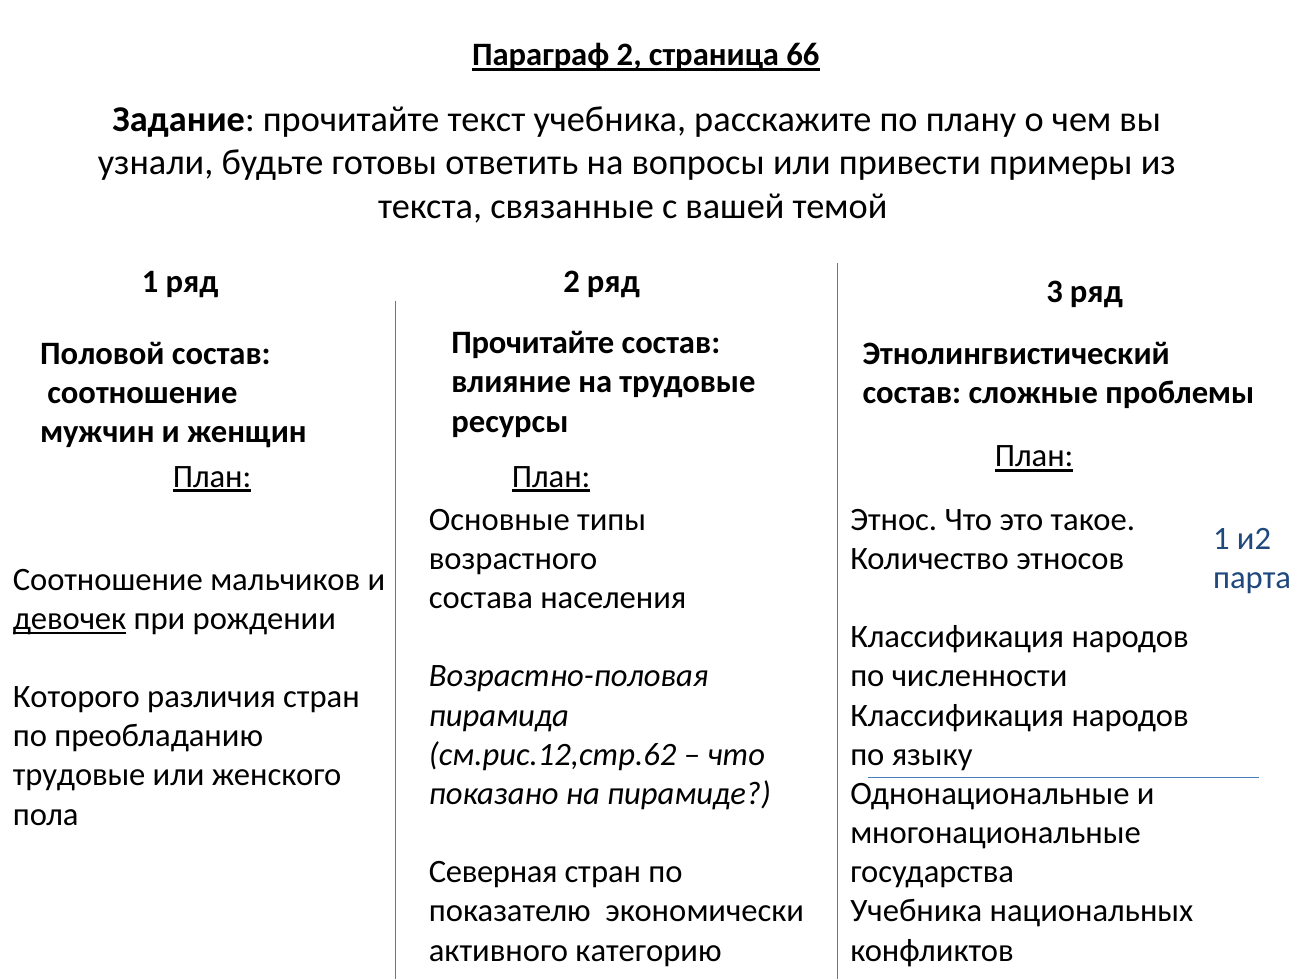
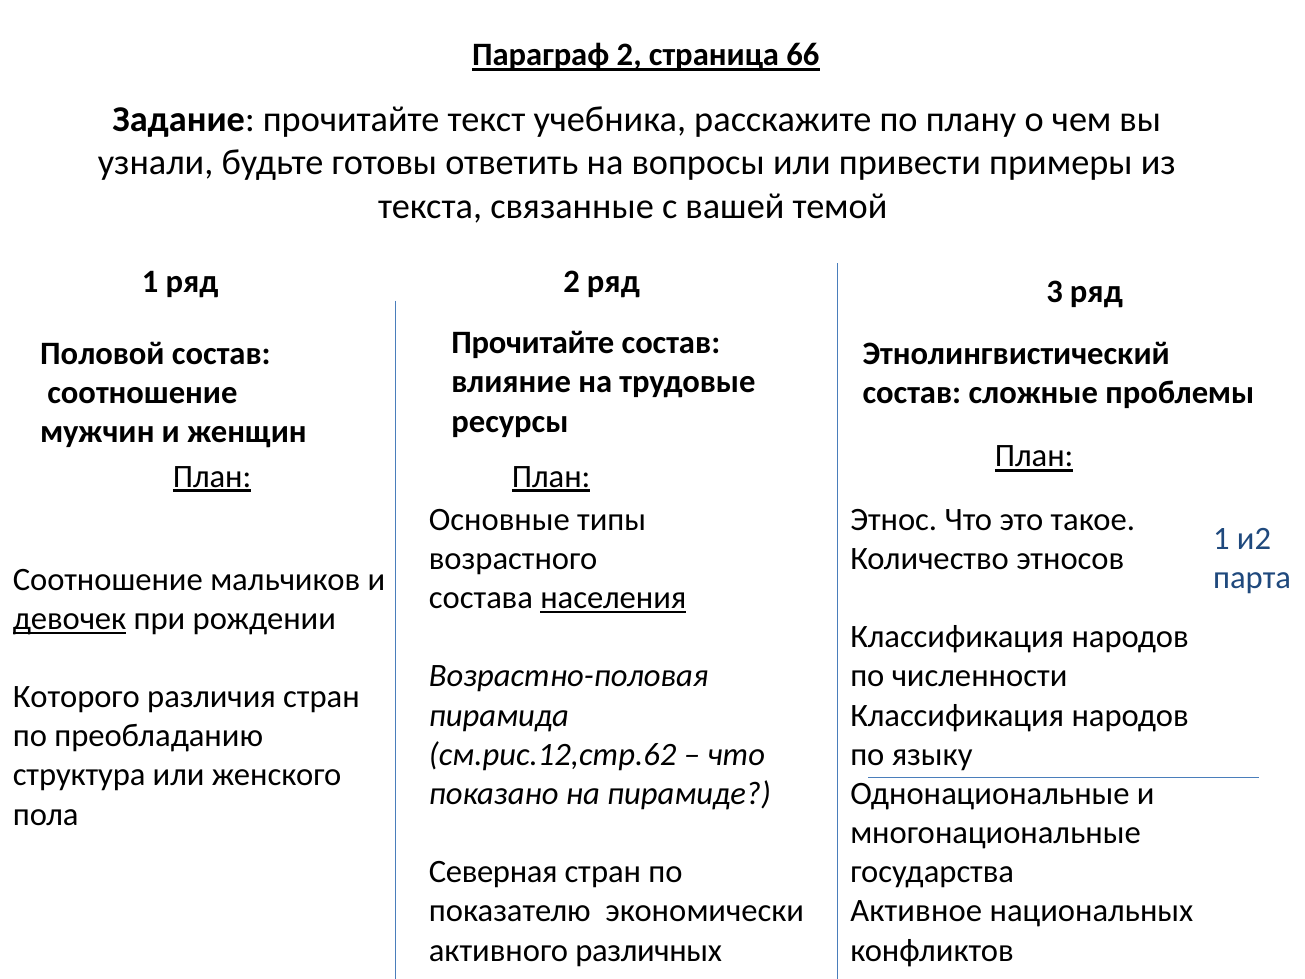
населения underline: none -> present (613, 598)
трудовые: трудовые -> структура (79, 775)
Учебника: Учебника -> Активное (916, 911)
категорию: категорию -> различных (649, 950)
